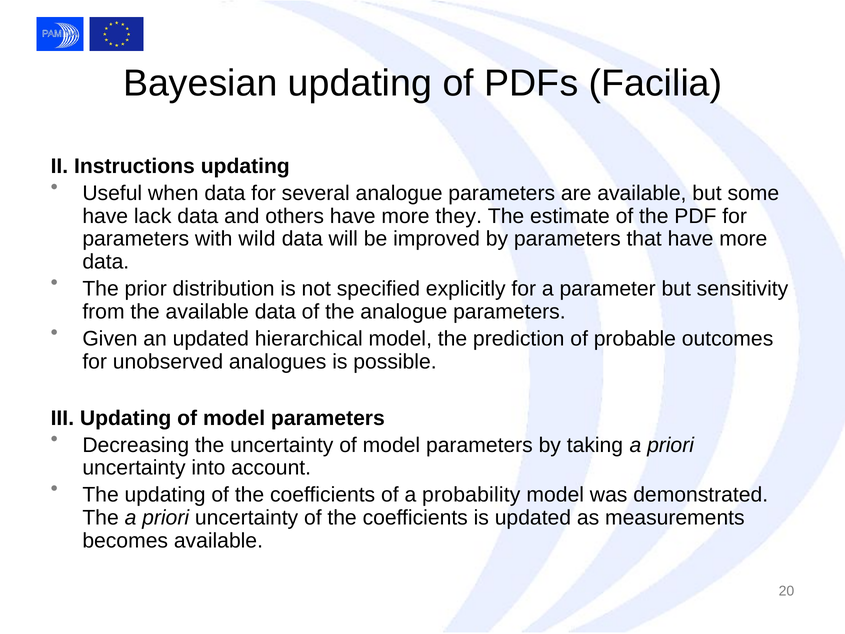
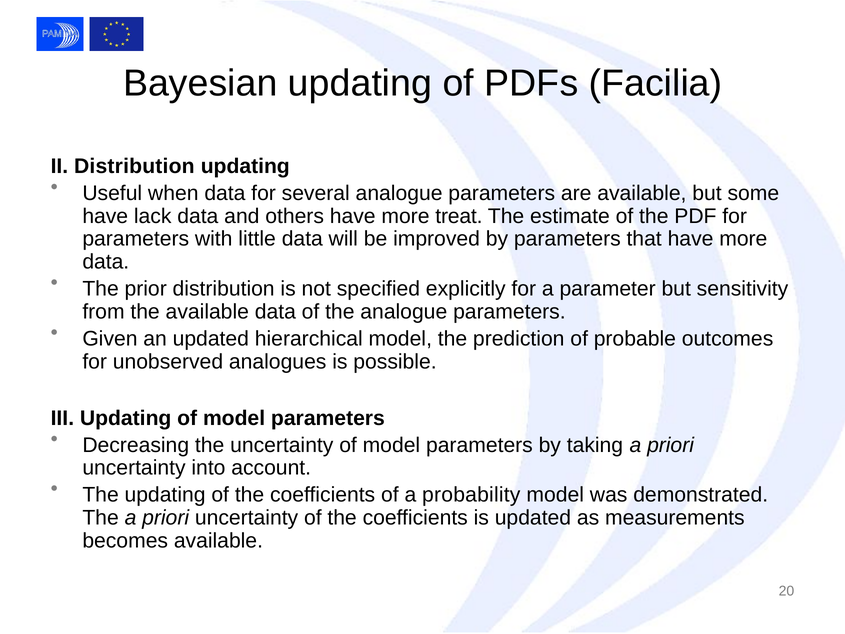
II Instructions: Instructions -> Distribution (134, 166)
they: they -> treat (459, 216)
wild: wild -> little (257, 239)
